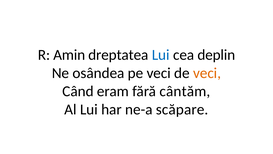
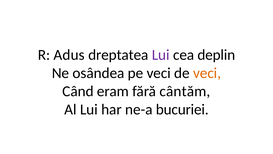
Amin: Amin -> Adus (69, 55)
Lui colour: blue -> purple (161, 55)
scăpare: scăpare -> bucuriei (182, 109)
